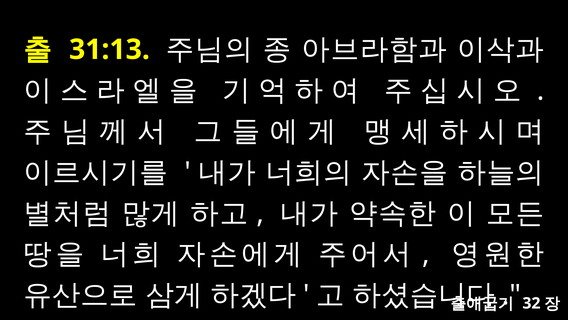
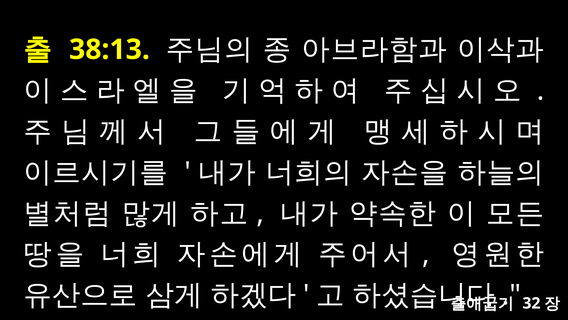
31:13: 31:13 -> 38:13 (109, 49)
